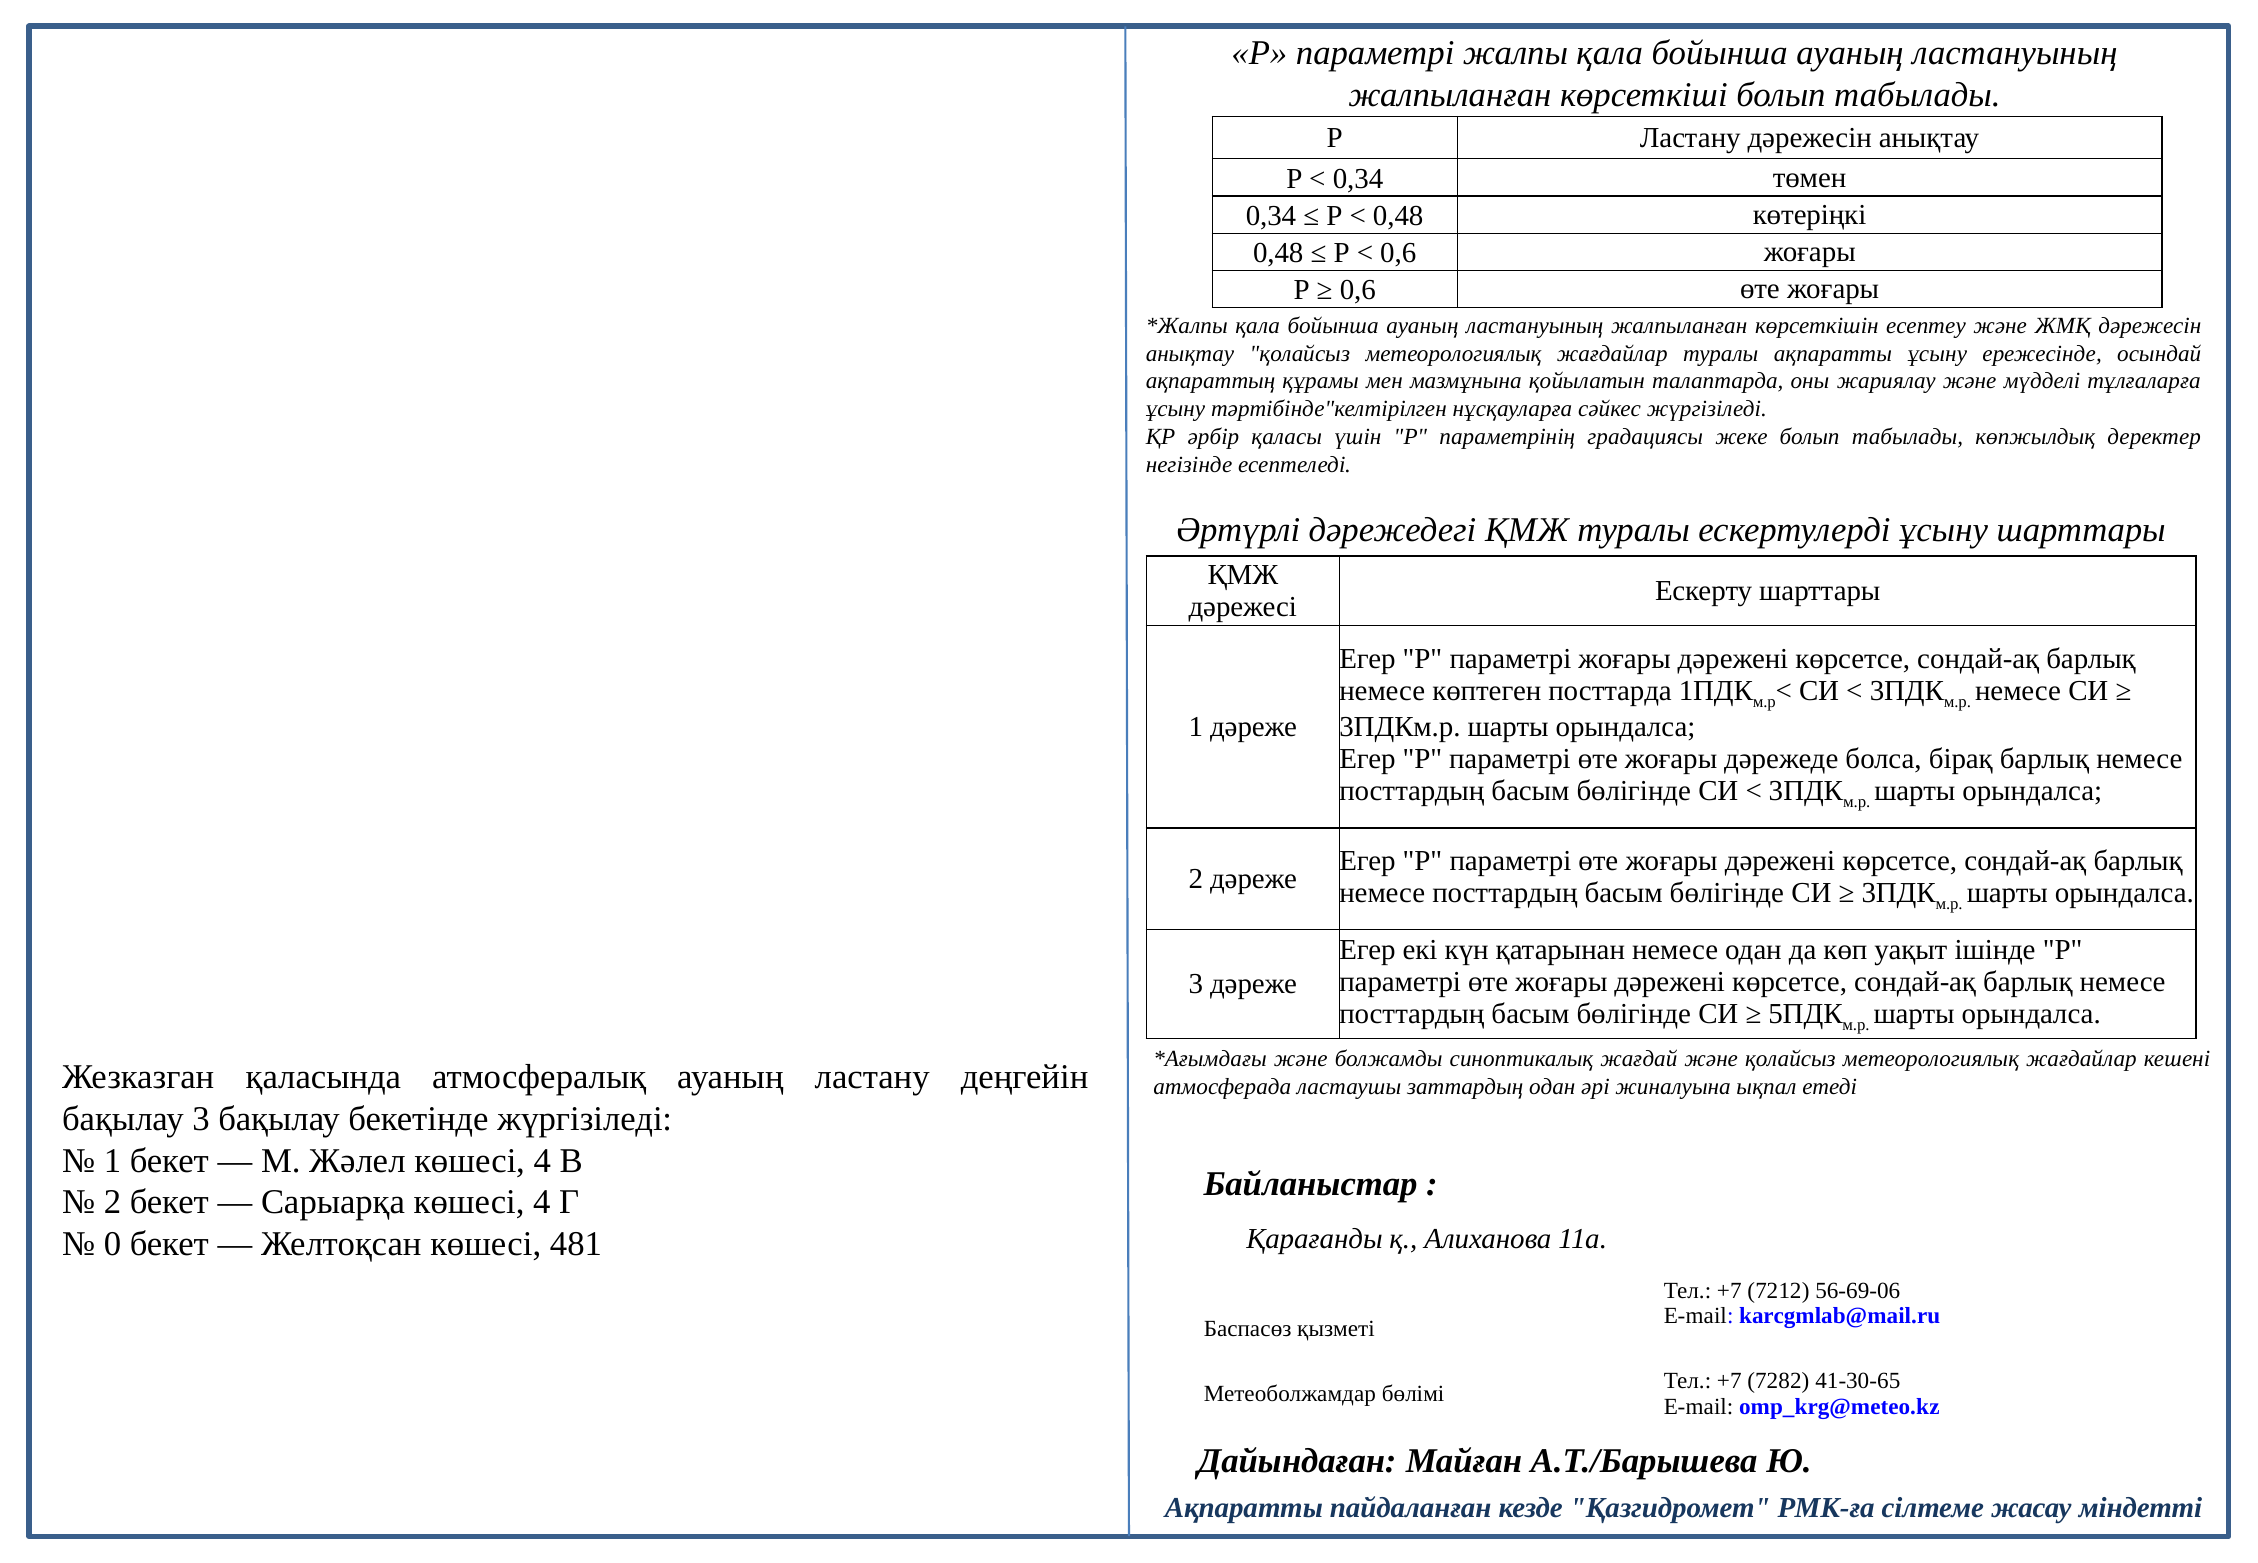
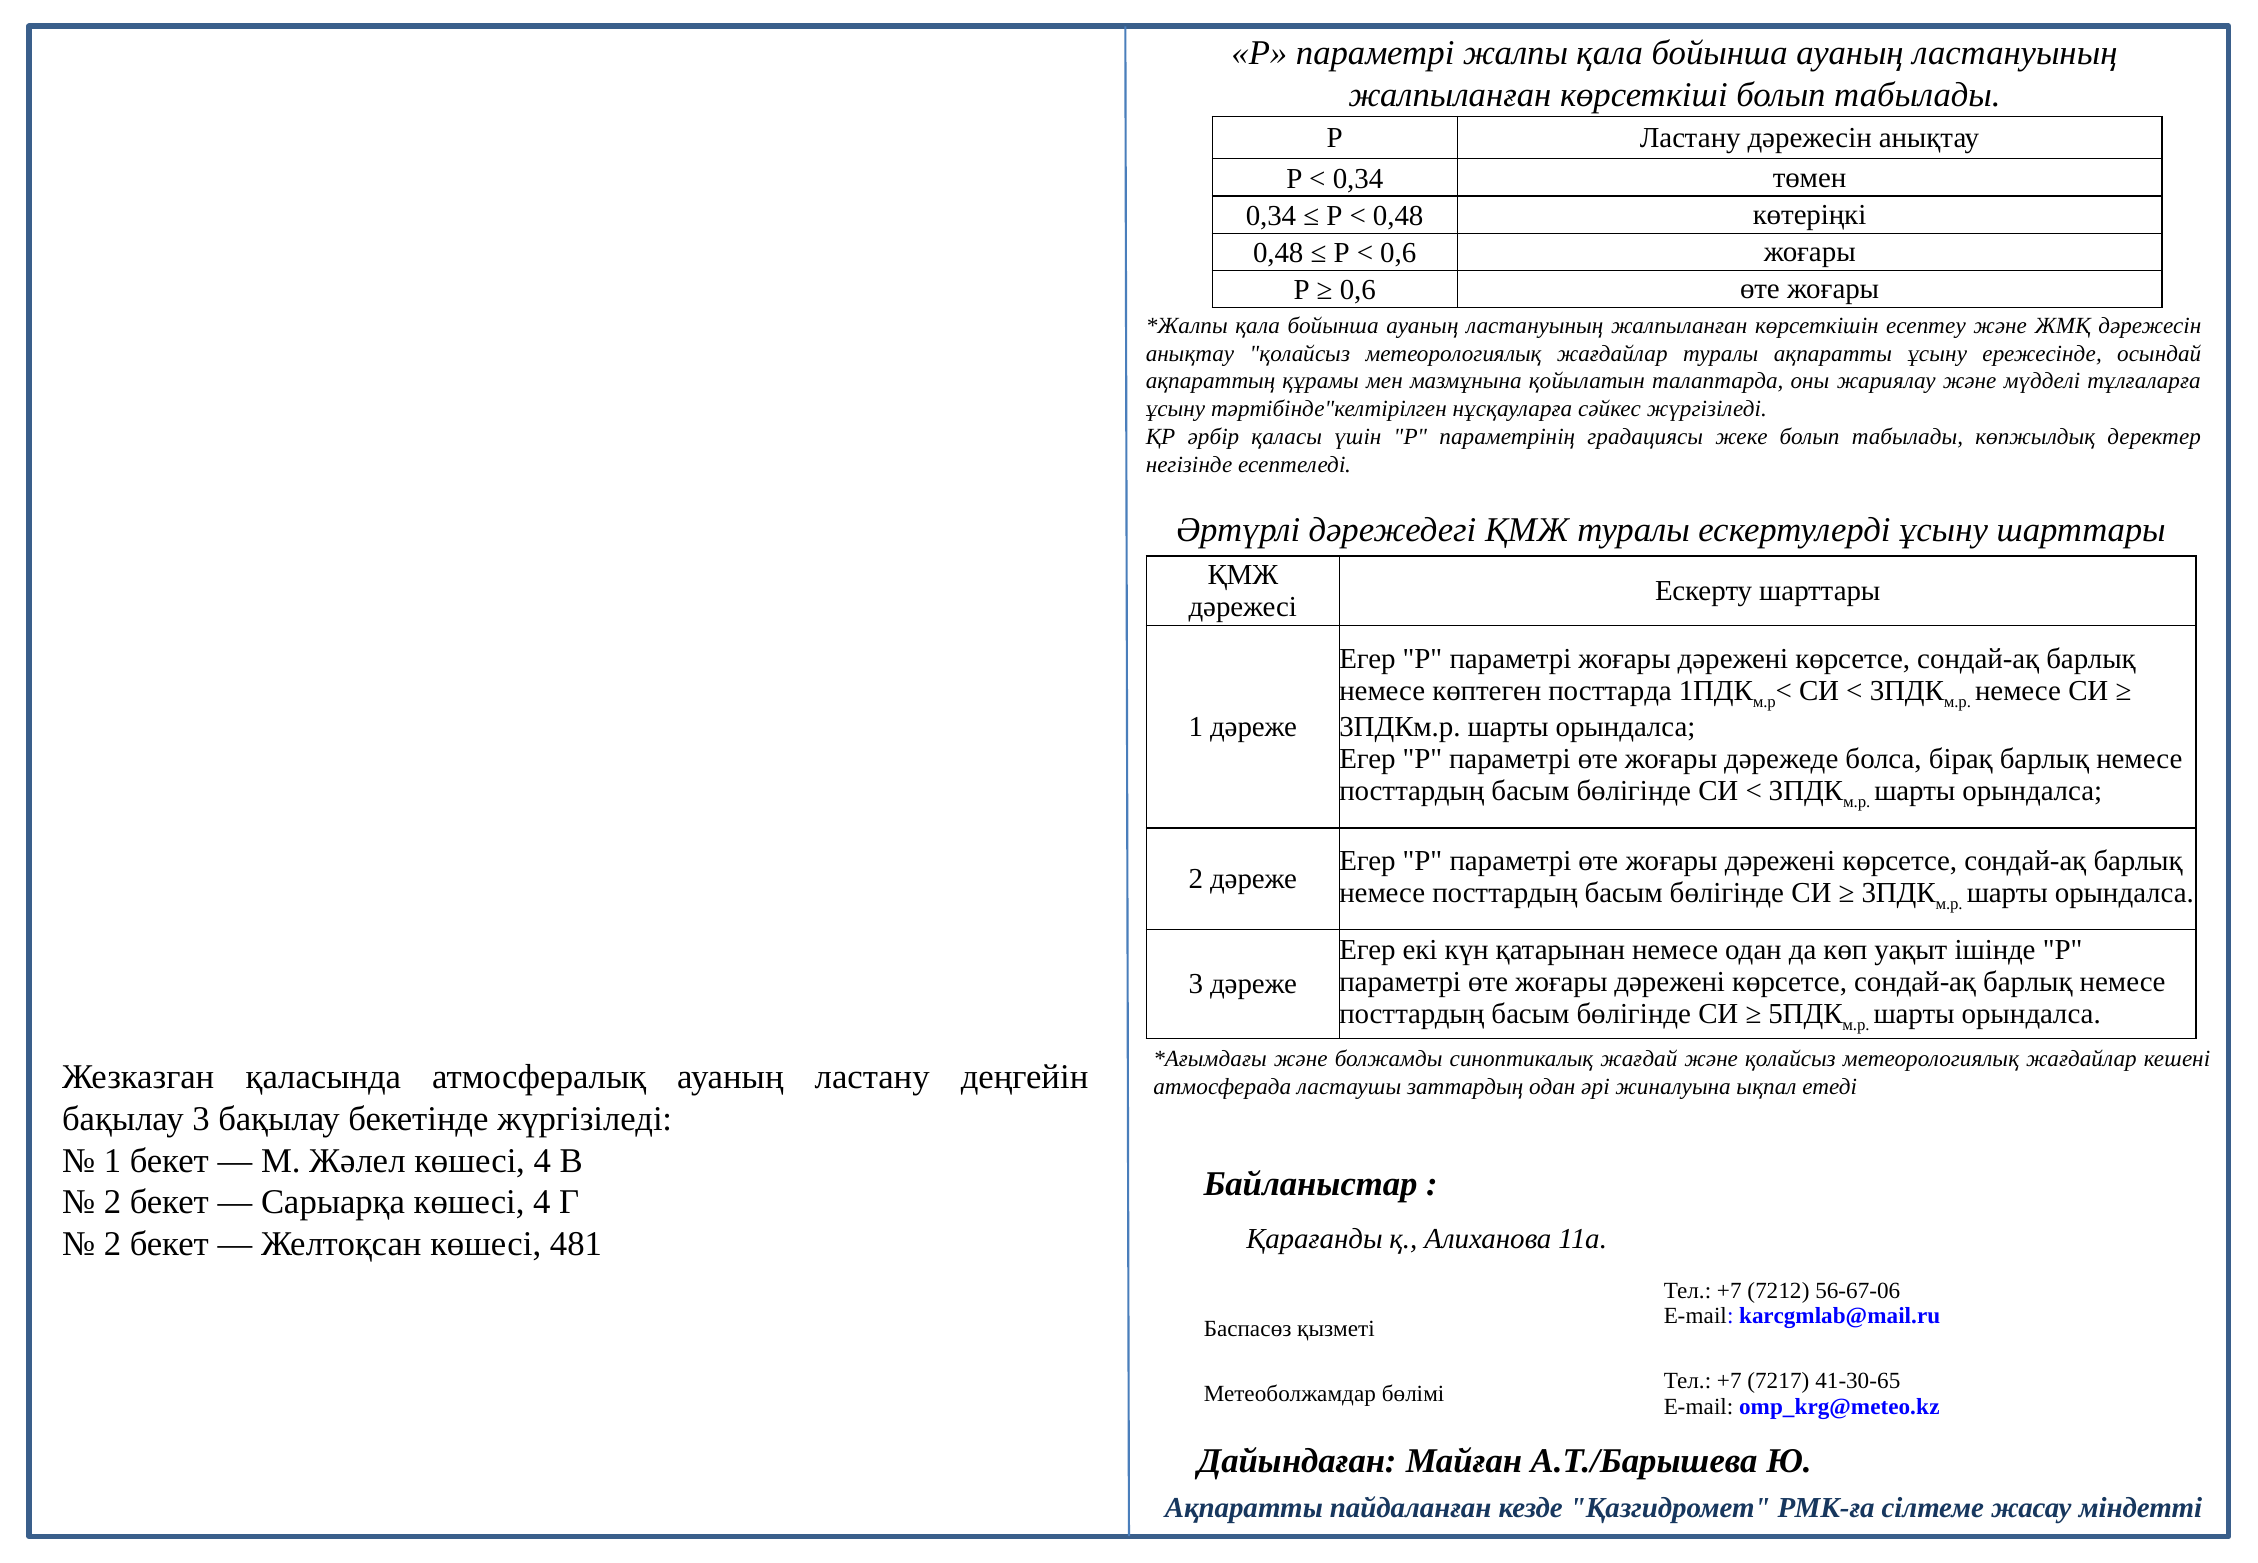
0: 0 -> 2 (113, 1244)
56-69-06: 56-69-06 -> 56-67-06 (1858, 1291)
7282: 7282 -> 7217 (1778, 1381)
